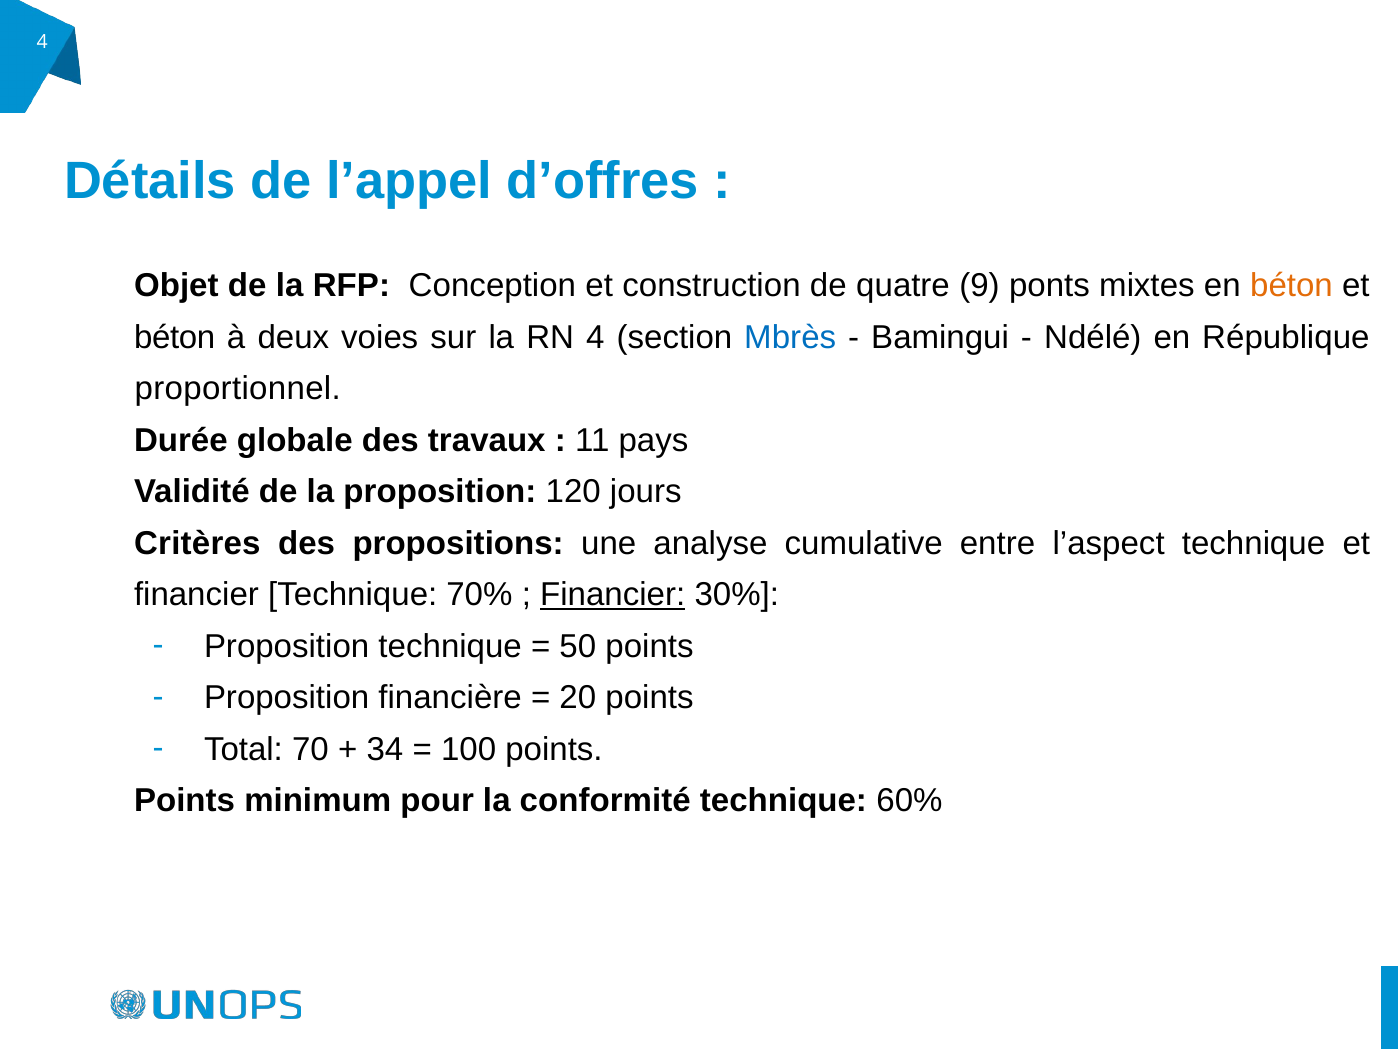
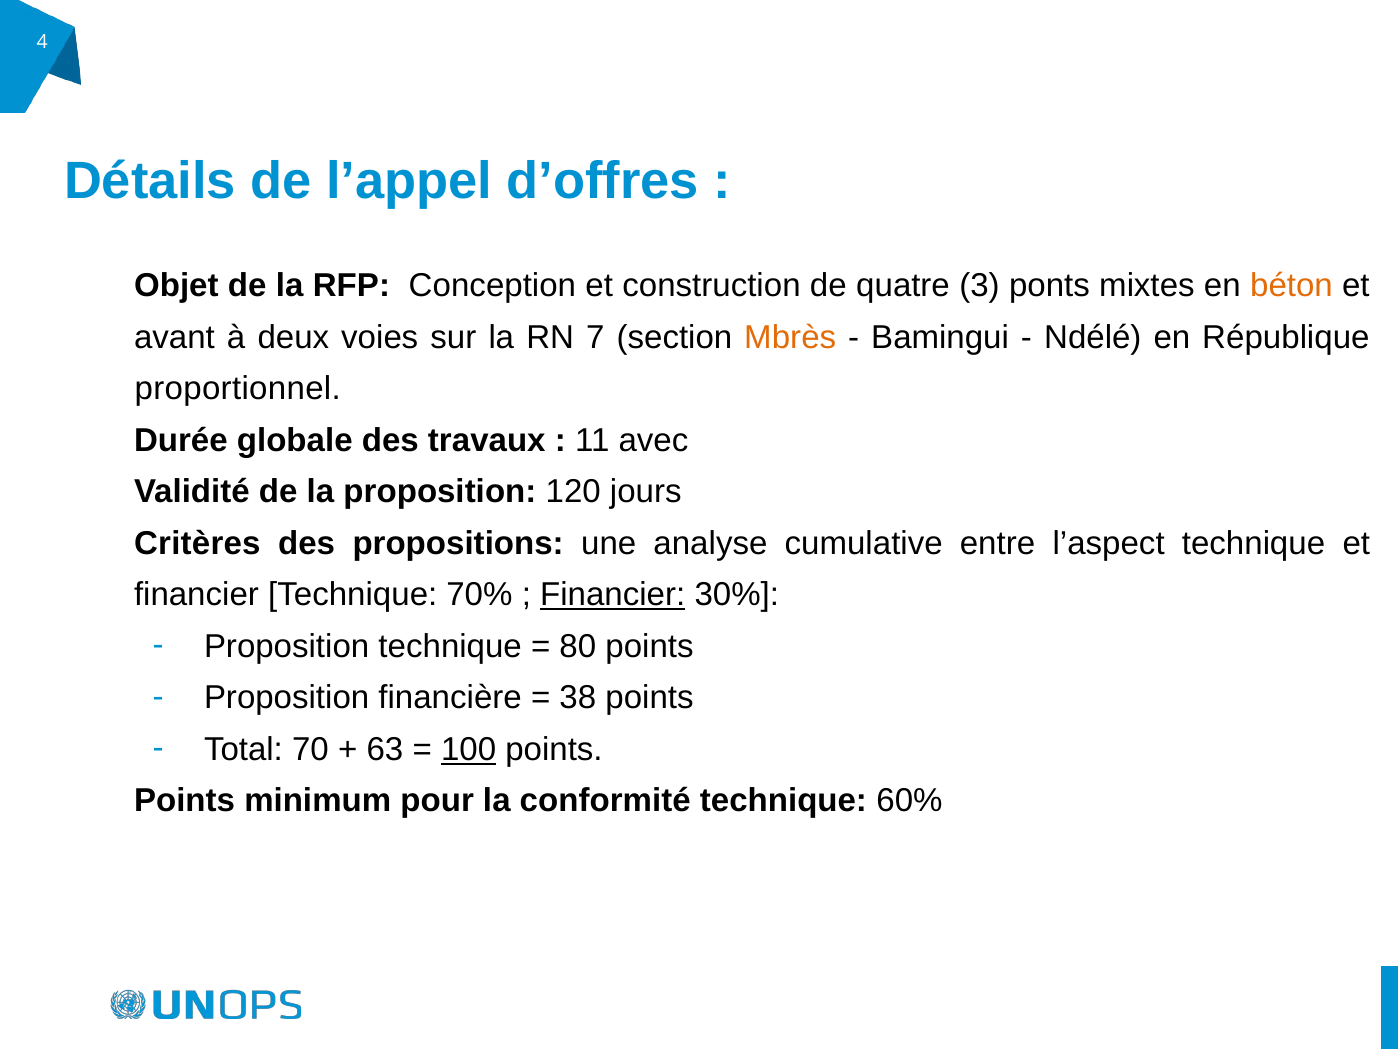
9: 9 -> 3 (979, 285)
béton: béton -> avant (174, 337)
RN 4: 4 -> 7 (595, 337)
Mbrès colour: blue -> orange (790, 337)
pays: pays -> avec (653, 440)
50: 50 -> 80 (578, 646)
20: 20 -> 38 (578, 698)
34: 34 -> 63 (385, 749)
100 underline: none -> present (469, 749)
